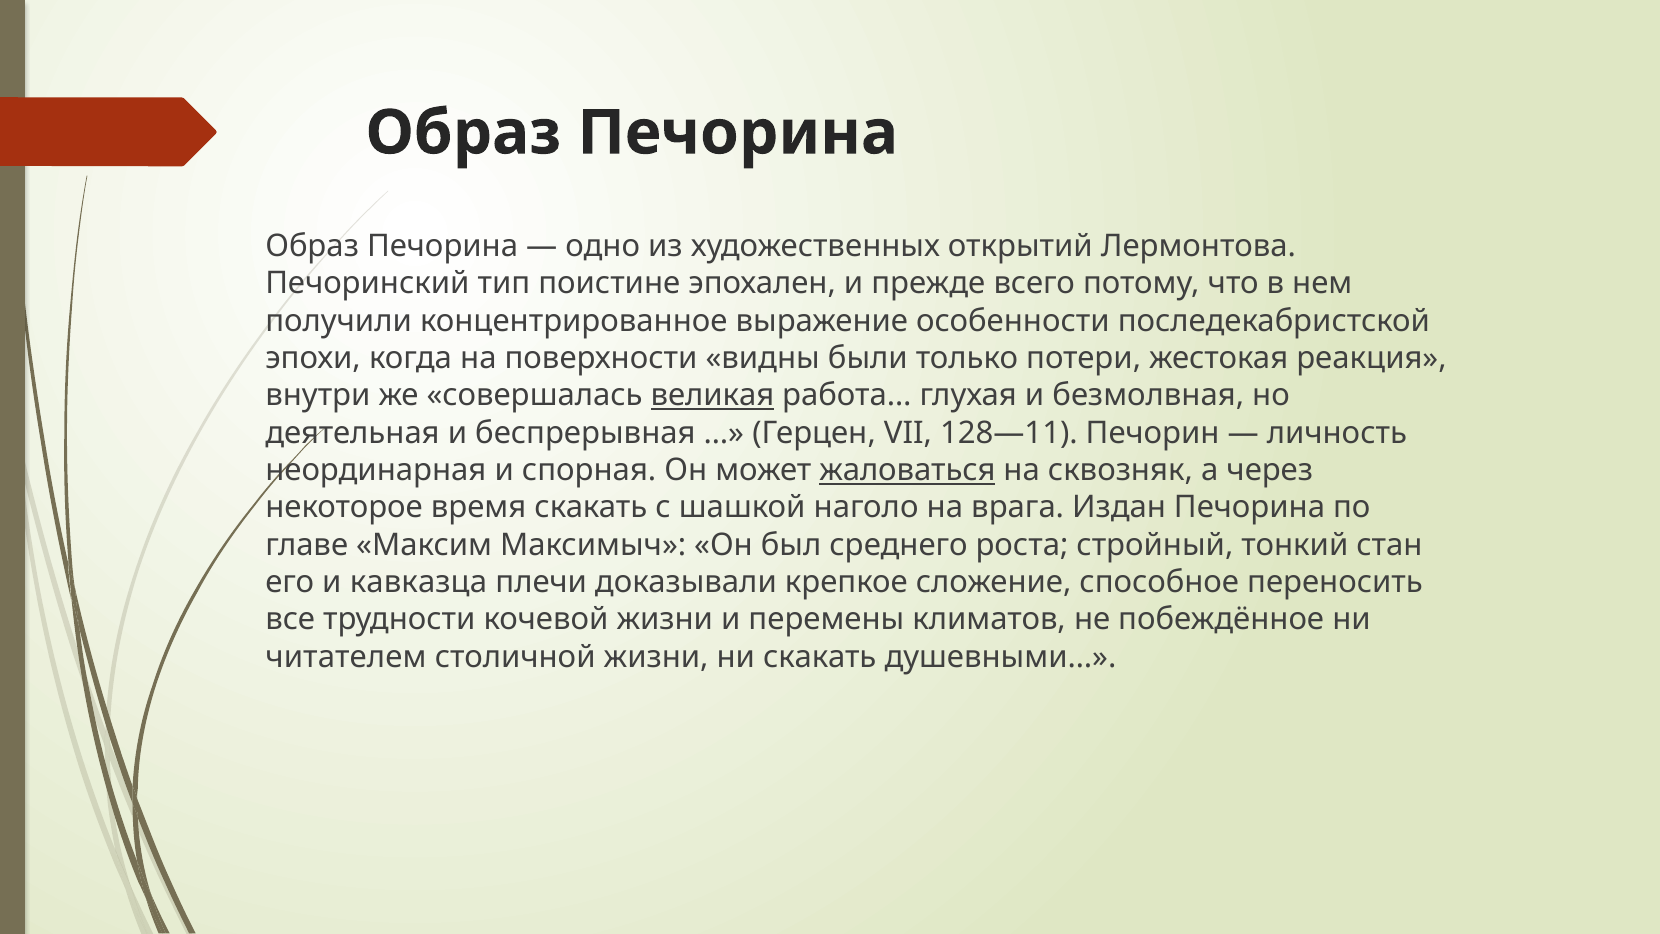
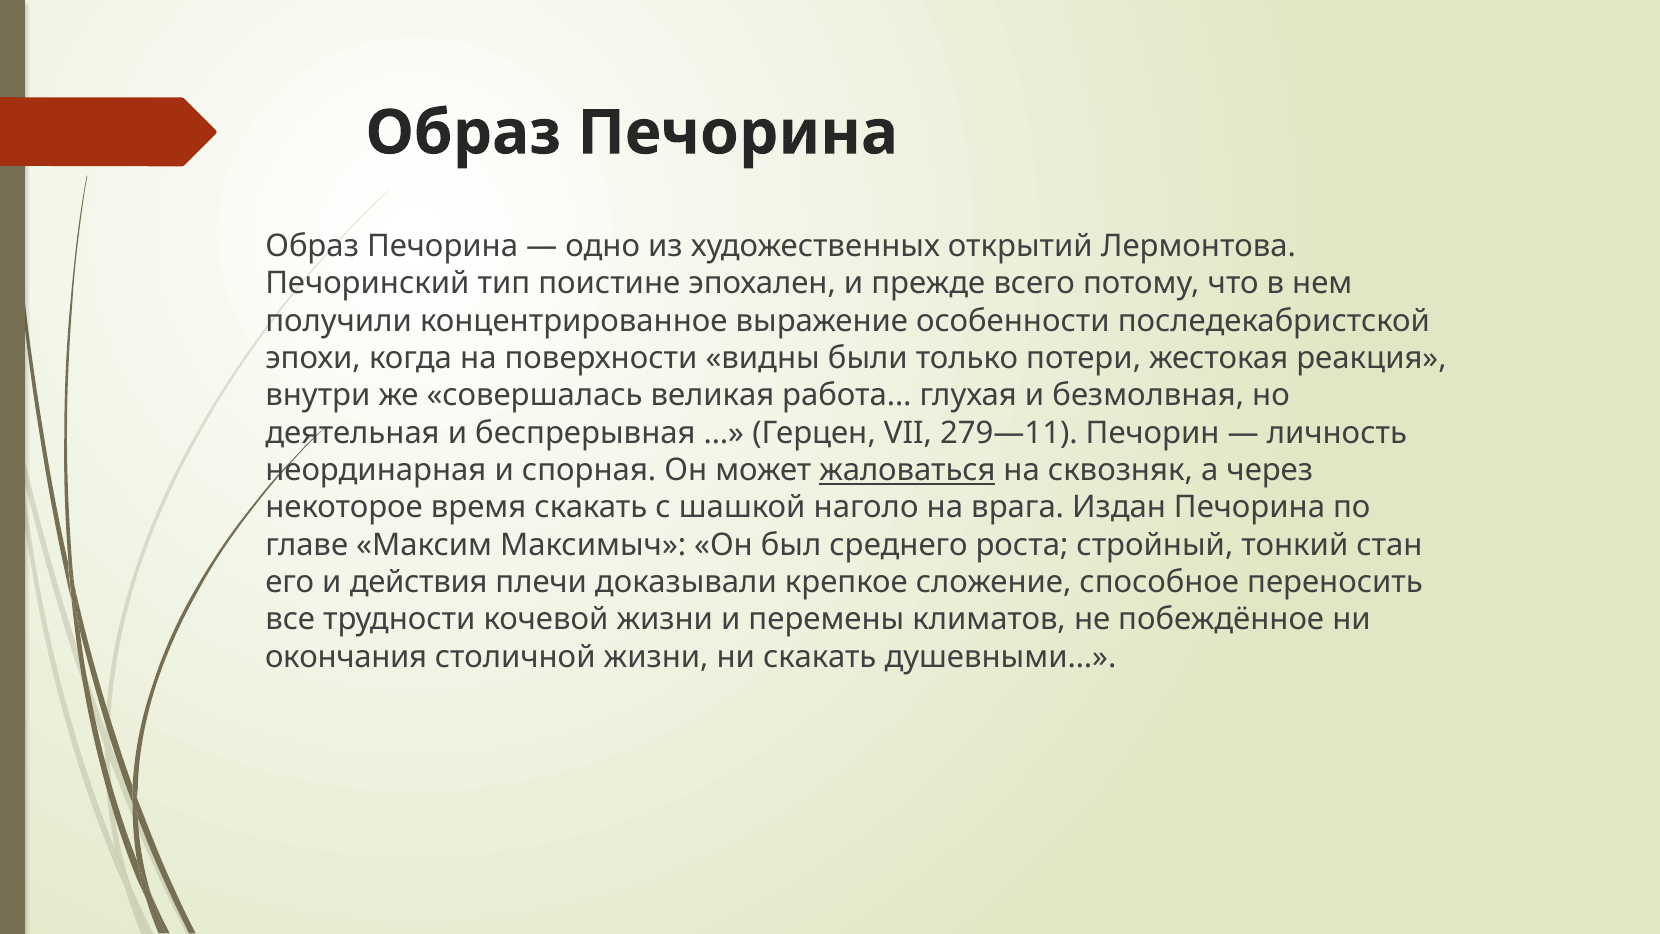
великая underline: present -> none (712, 395)
128—11: 128—11 -> 279—11 (1009, 433)
кавказца: кавказца -> действия (419, 582)
читателем: читателем -> окончания (346, 657)
